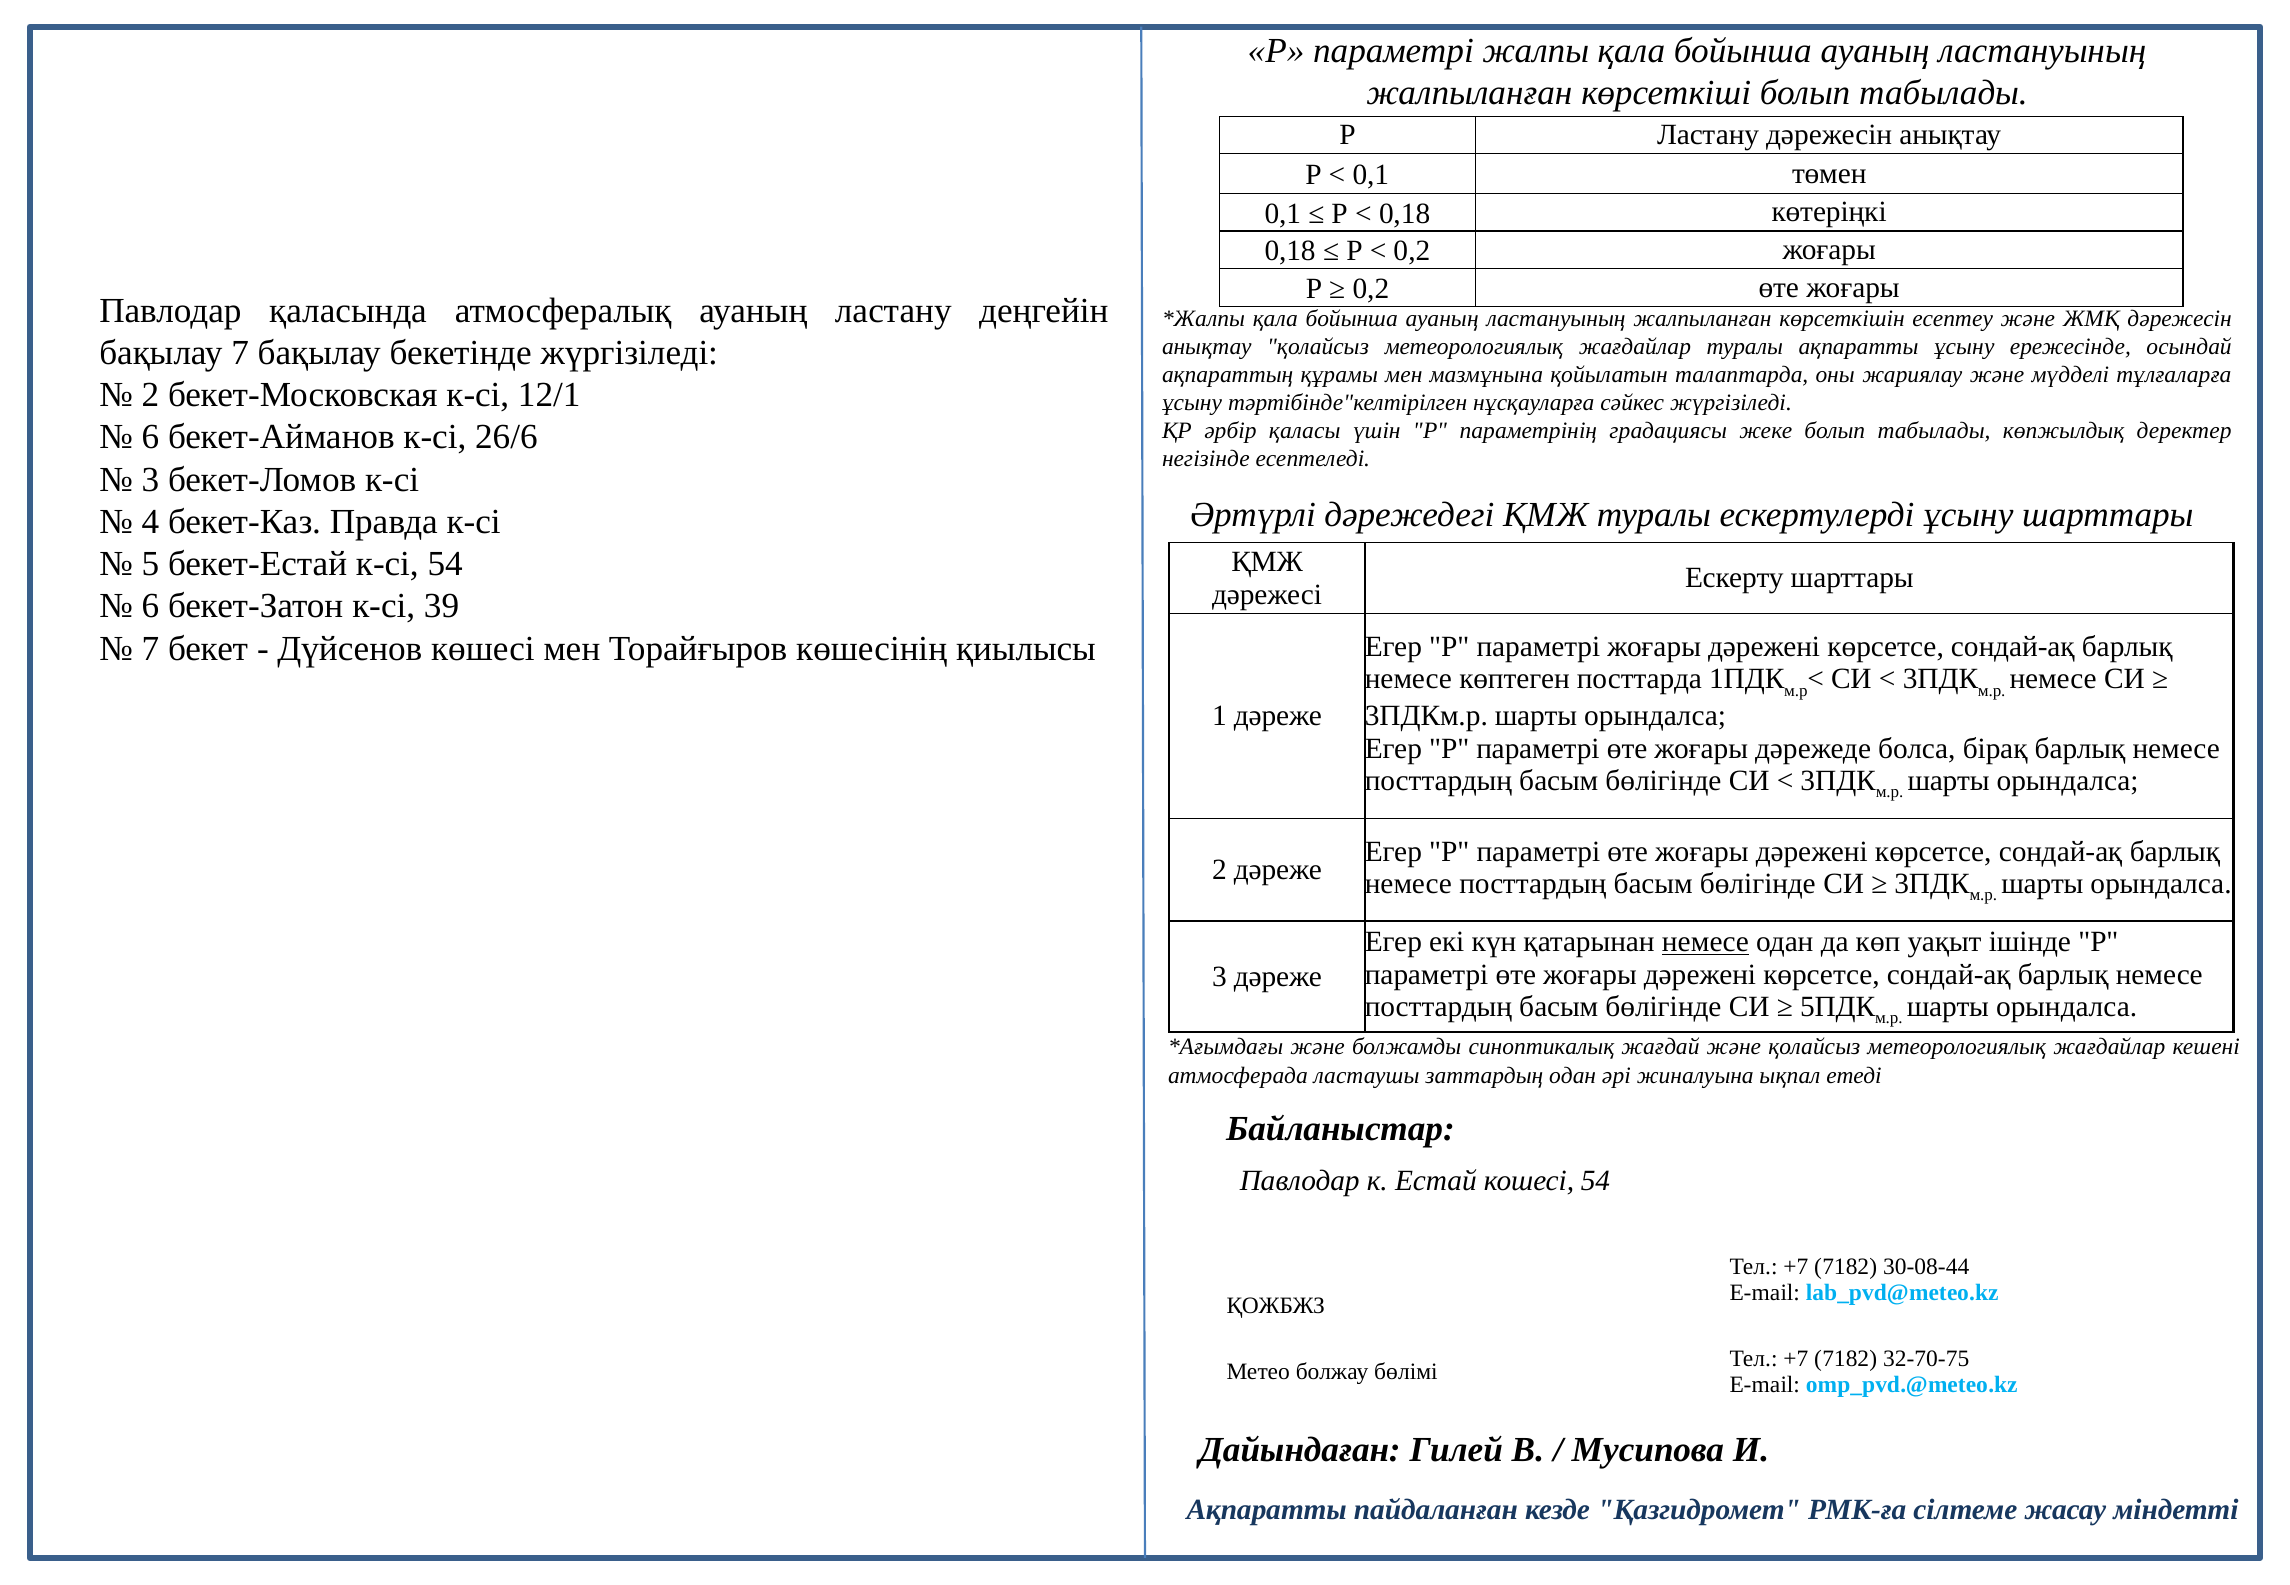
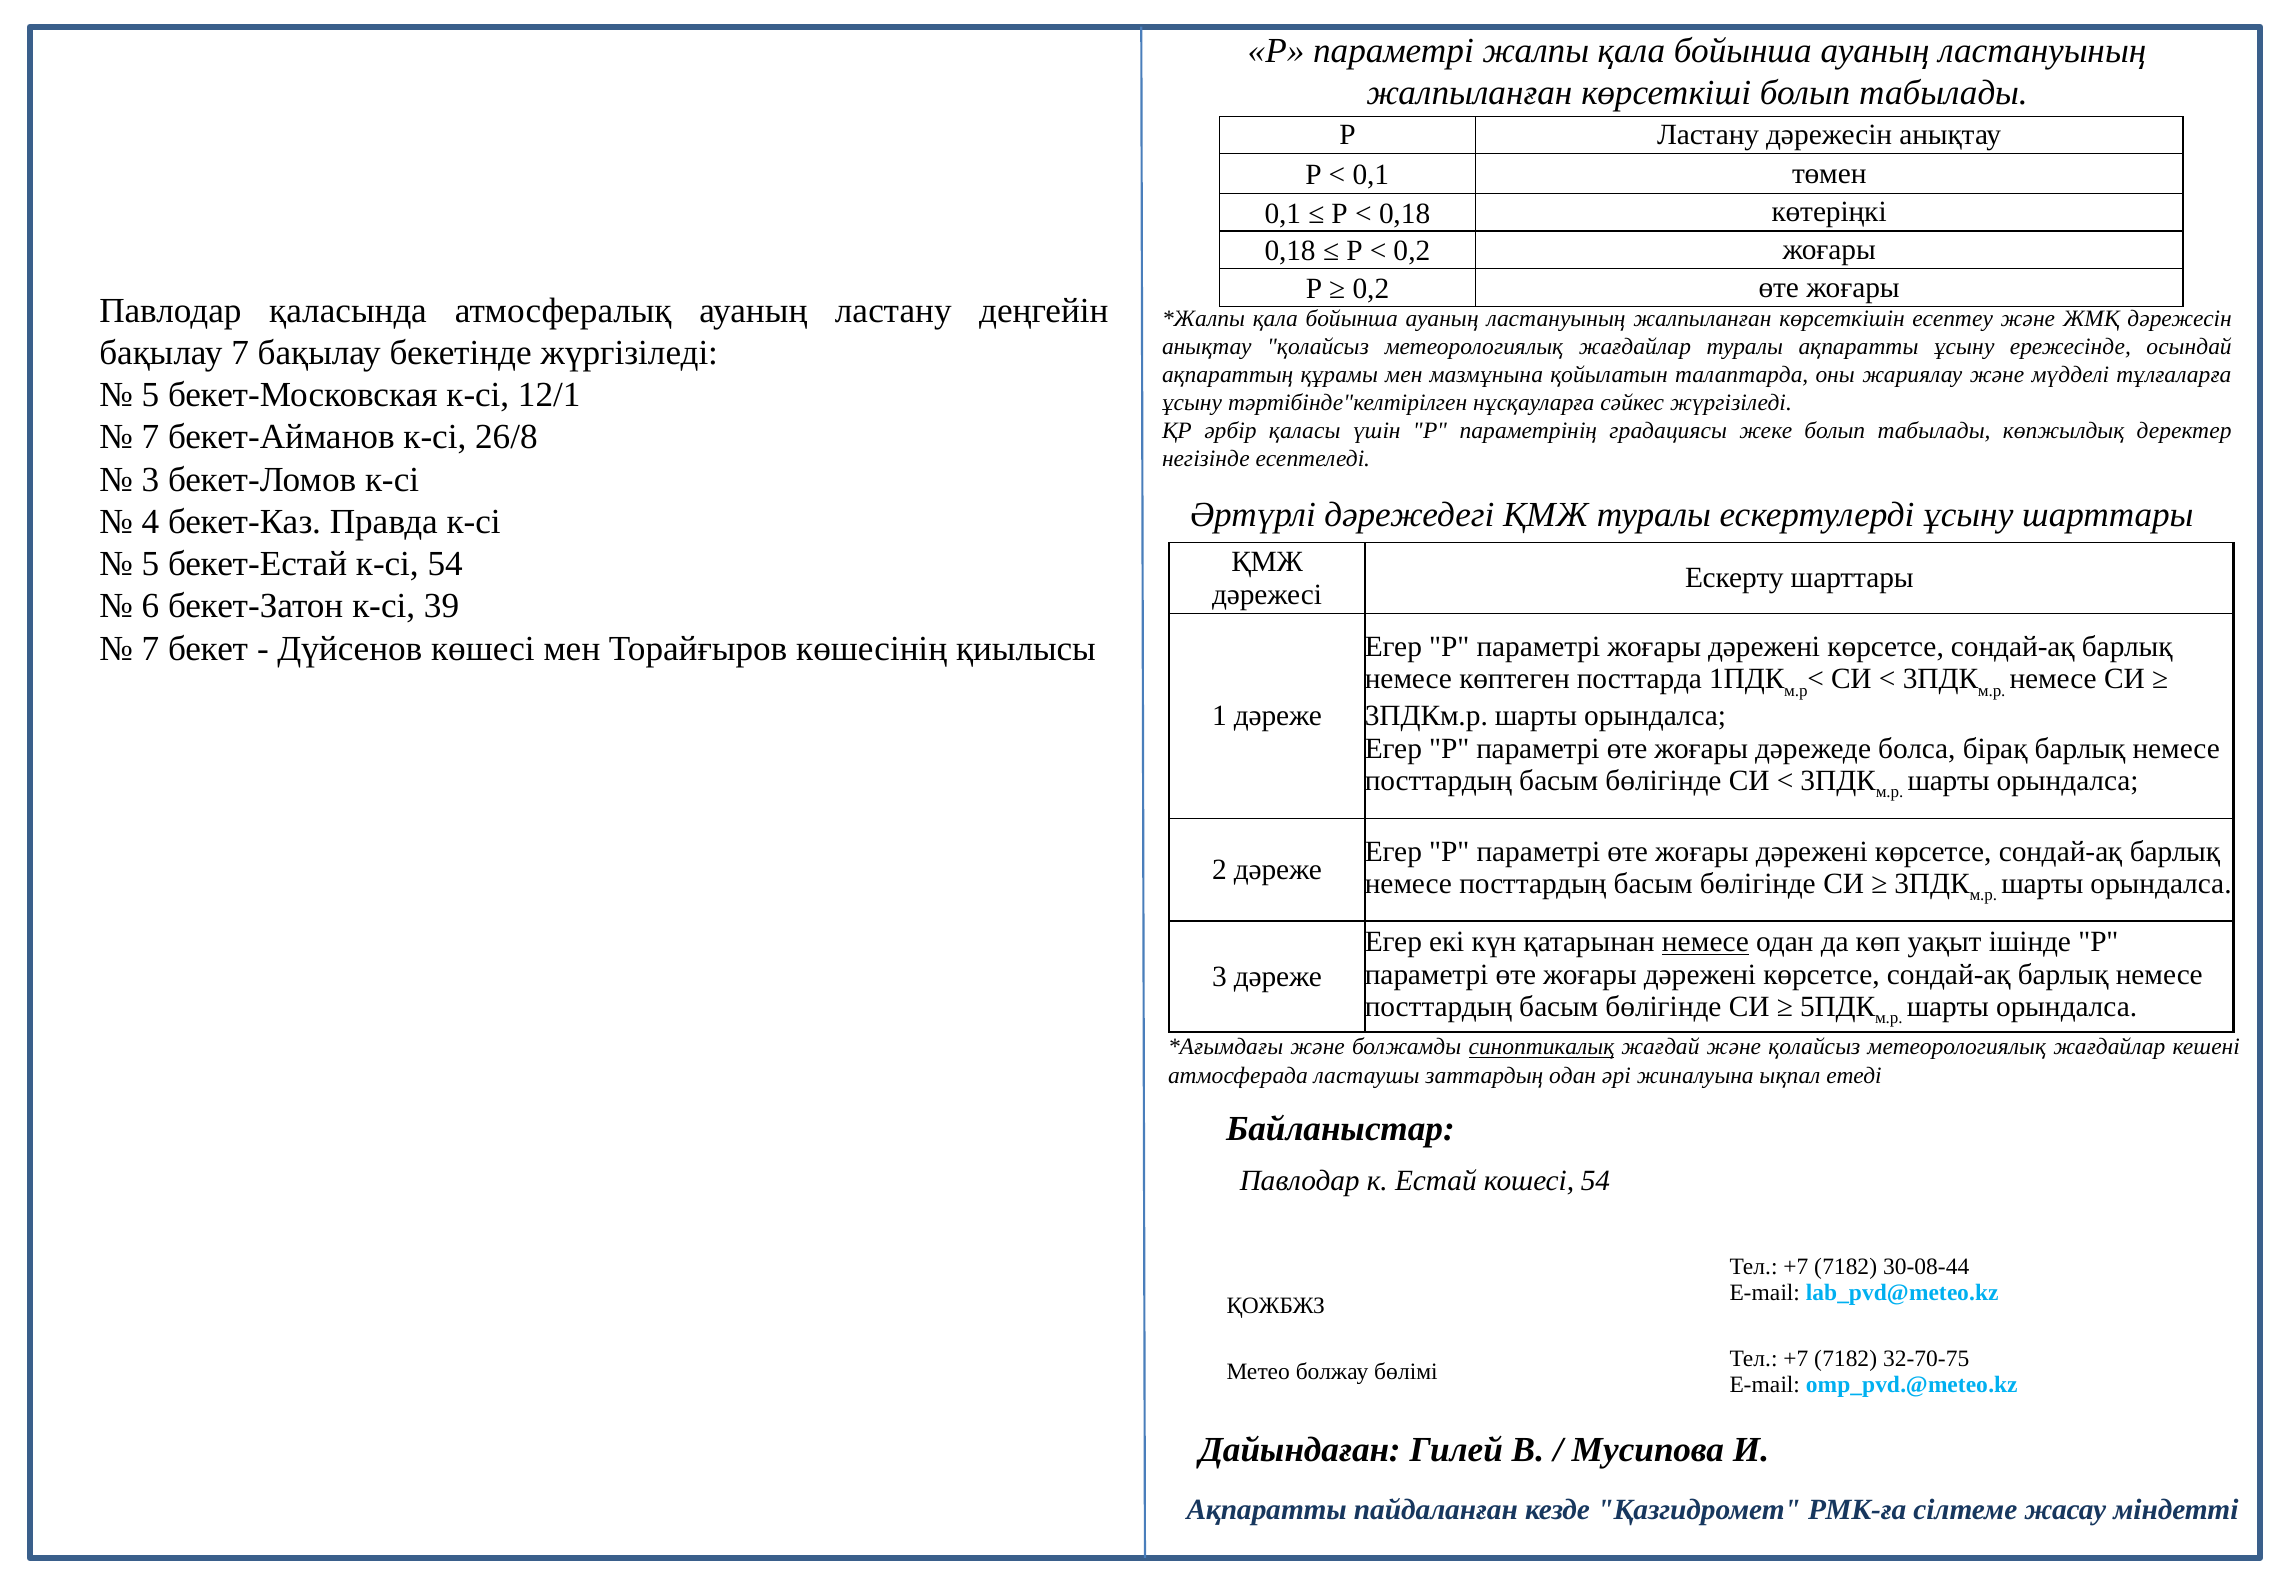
2: 2 -> 5 (150, 395)
6: 6 -> 7 (150, 437)
26/6: 26/6 -> 26/8 (506, 437)
синоптикалық underline: none -> present (1541, 1047)
